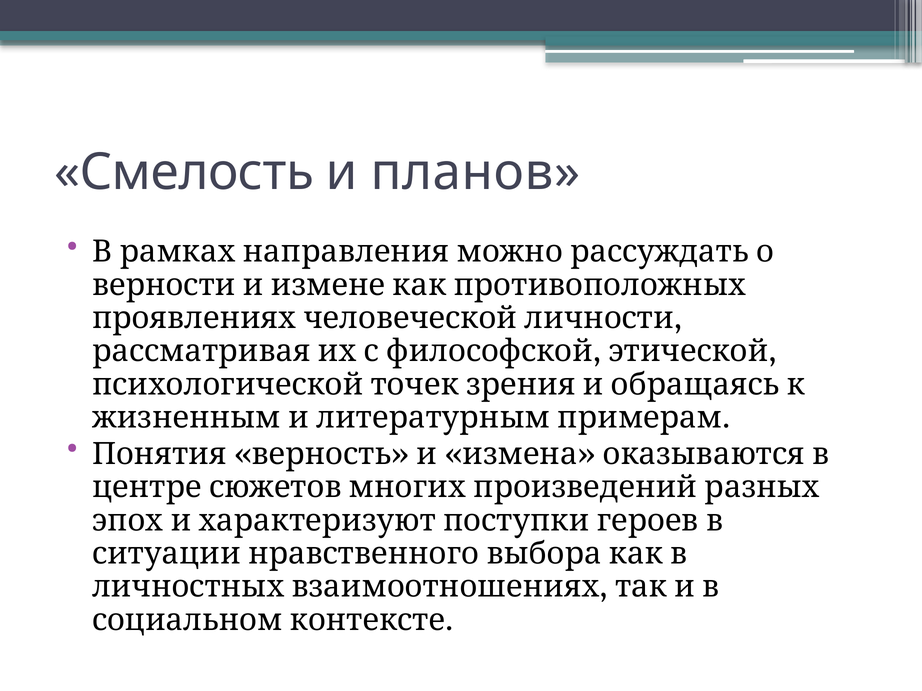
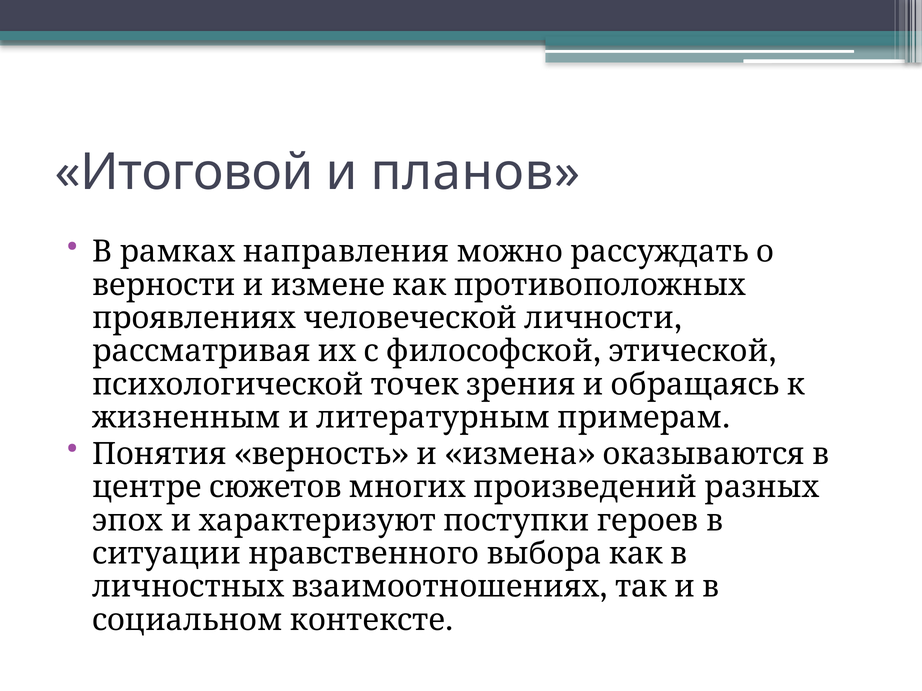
Смелость: Смелость -> Итоговой (184, 173)
